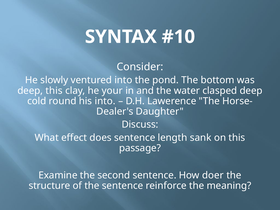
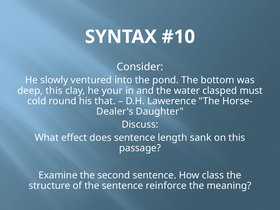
clasped deep: deep -> must (251, 91)
his into: into -> that (105, 101)
doer: doer -> class (213, 175)
